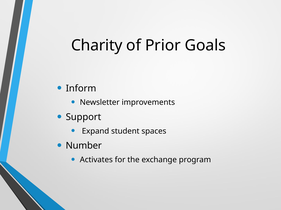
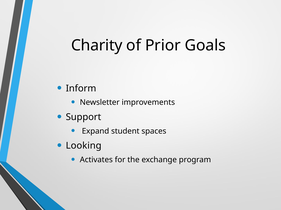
Number: Number -> Looking (84, 146)
